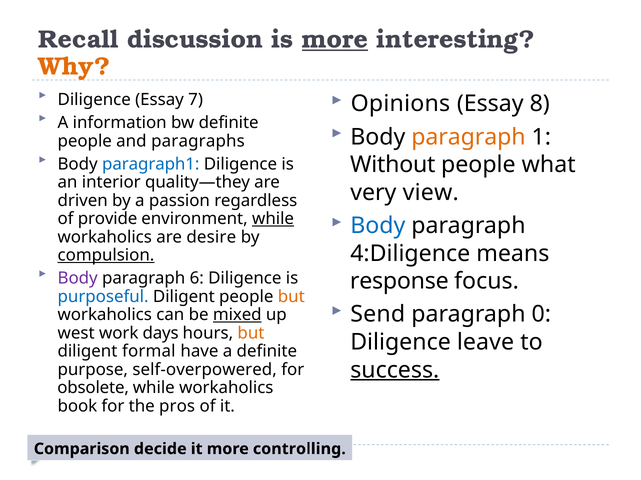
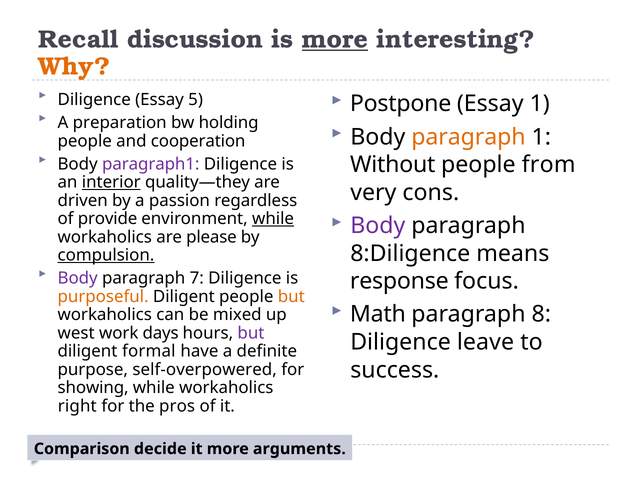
7: 7 -> 5 (196, 100)
Opinions: Opinions -> Postpone (401, 104)
Essay 8: 8 -> 1 (540, 104)
information: information -> preparation (120, 123)
bw definite: definite -> holding (229, 123)
paragraphs: paragraphs -> cooperation (198, 141)
paragraph1 colour: blue -> purple (151, 164)
what: what -> from (549, 165)
interior underline: none -> present (111, 183)
view: view -> cons (431, 193)
Body colour: blue -> purple (378, 226)
desire: desire -> please (211, 237)
4:Diligence: 4:Diligence -> 8:Diligence (410, 254)
6: 6 -> 7 (197, 279)
purposeful colour: blue -> orange (103, 297)
Send: Send -> Math (378, 315)
0: 0 -> 8 (541, 315)
mixed underline: present -> none (237, 315)
but colour: orange -> purple (251, 334)
success underline: present -> none (395, 371)
obsolete: obsolete -> showing (93, 388)
book: book -> right (77, 407)
controlling: controlling -> arguments (299, 450)
